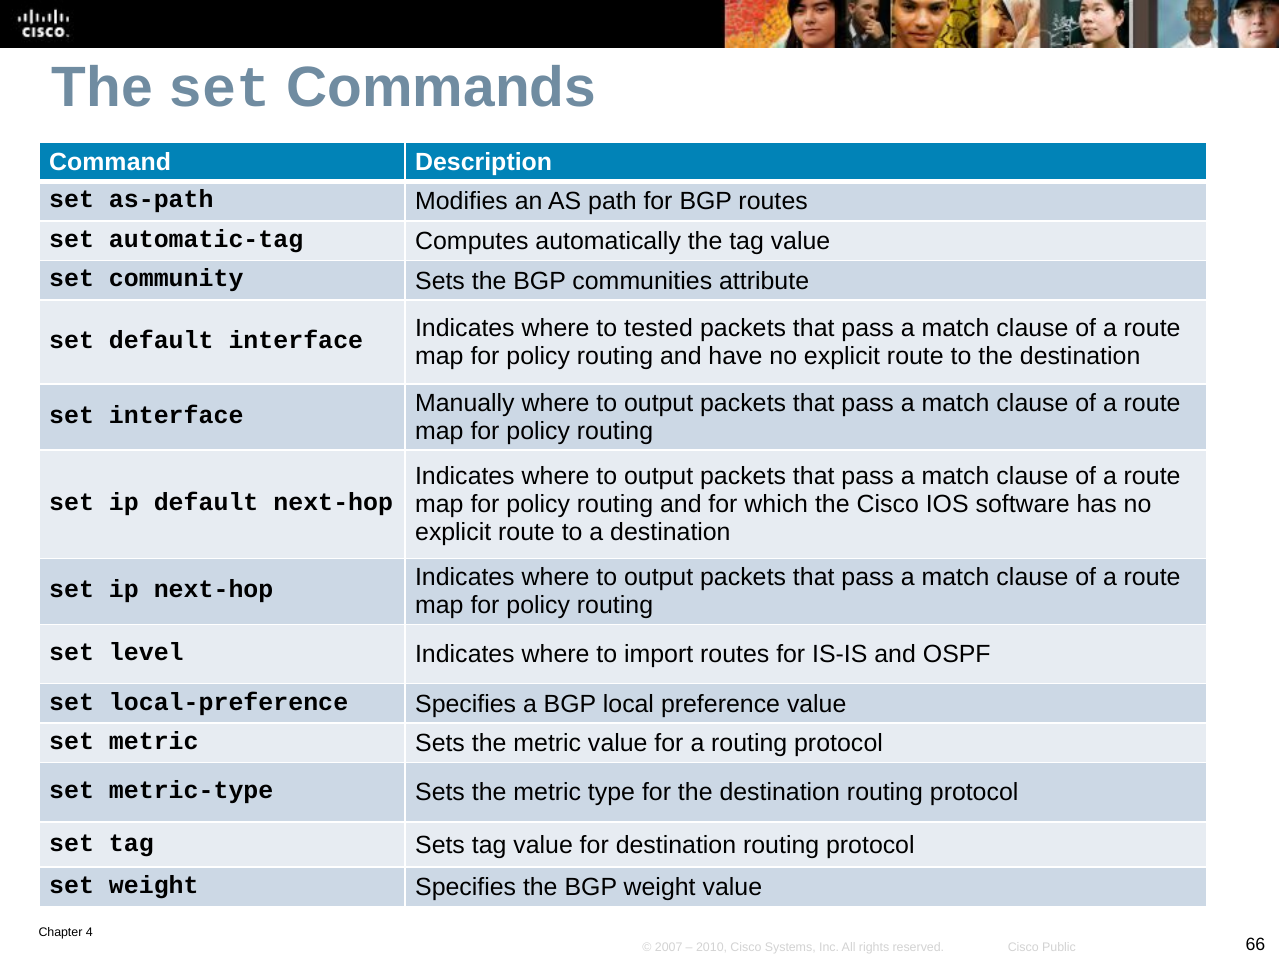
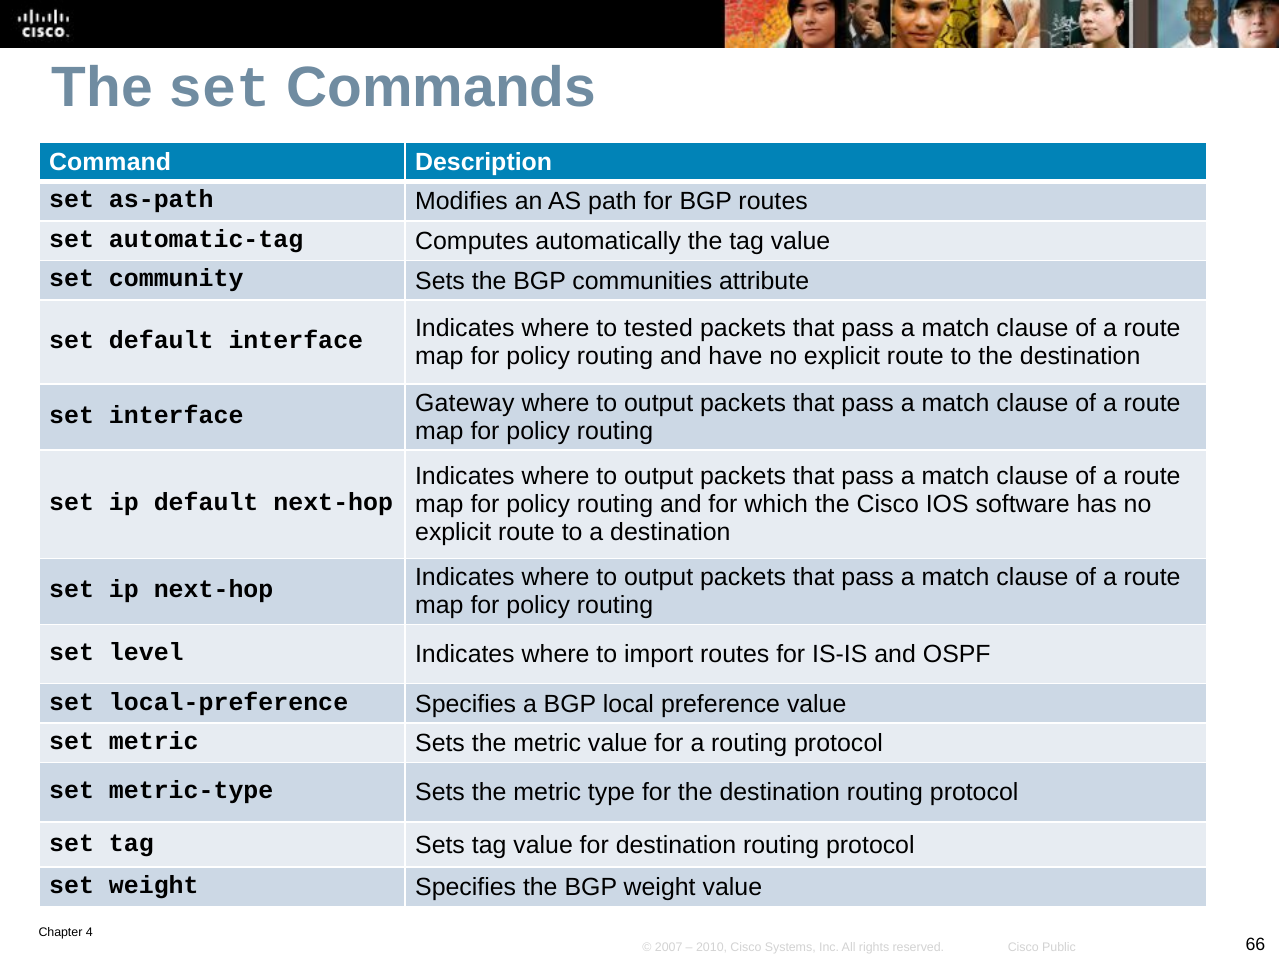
Manually: Manually -> Gateway (465, 403)
